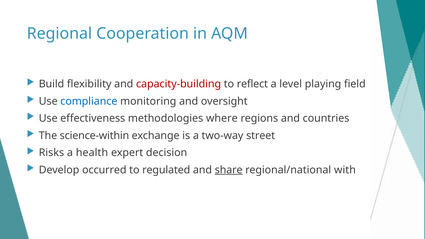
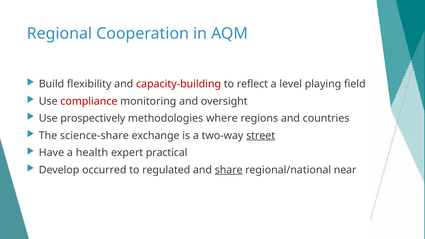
compliance colour: blue -> red (89, 101)
effectiveness: effectiveness -> prospectively (93, 118)
science-within: science-within -> science-share (94, 136)
street underline: none -> present (261, 136)
Risks: Risks -> Have (51, 153)
decision: decision -> practical (167, 153)
with: with -> near (345, 170)
